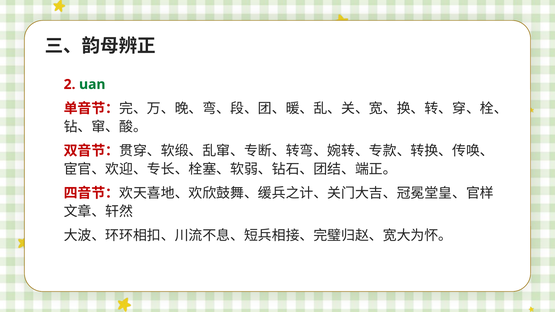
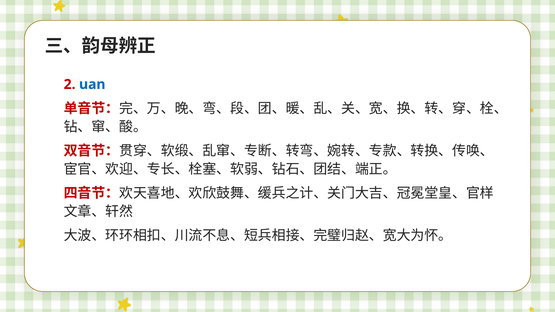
uan colour: green -> blue (92, 84)
